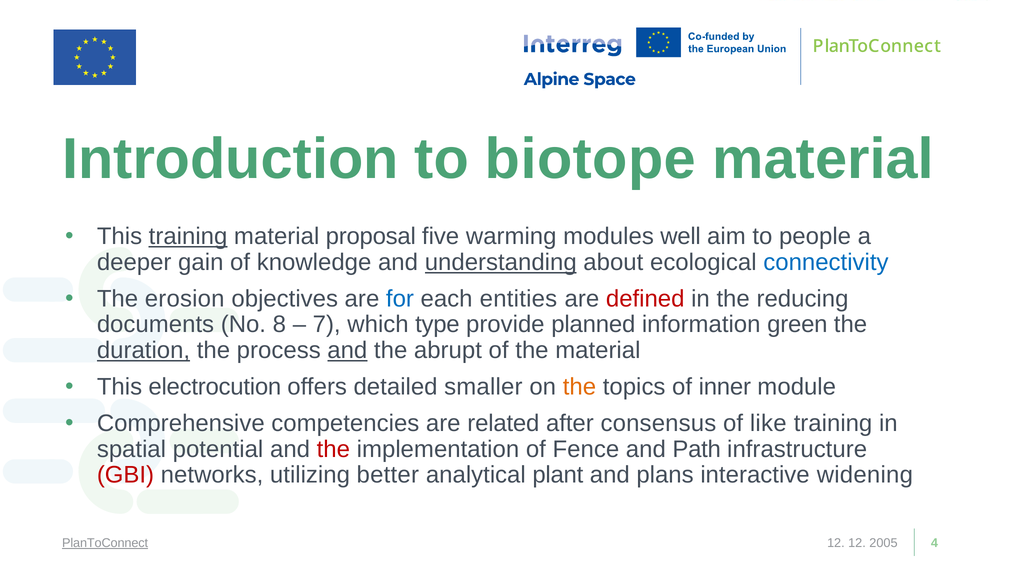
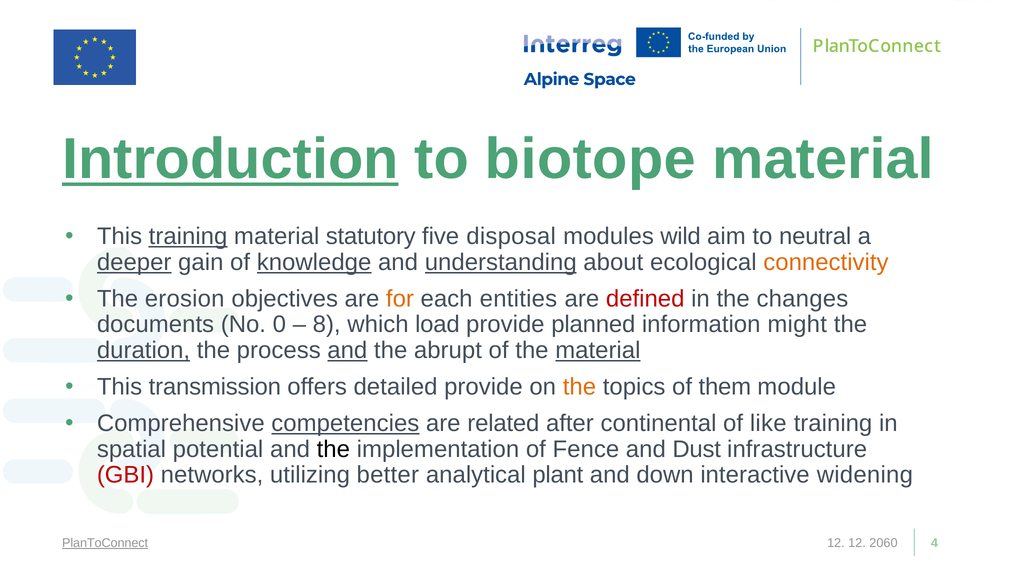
Introduction underline: none -> present (230, 159)
proposal: proposal -> statutory (371, 237)
warming: warming -> disposal (511, 237)
well: well -> wild (681, 237)
people: people -> neutral (815, 237)
deeper underline: none -> present (134, 262)
knowledge underline: none -> present (314, 262)
connectivity colour: blue -> orange (826, 262)
for colour: blue -> orange (400, 299)
reducing: reducing -> changes (802, 299)
8: 8 -> 0 (279, 325)
7: 7 -> 8 (327, 325)
type: type -> load (437, 325)
green: green -> might (797, 325)
material underline: none -> present (598, 351)
electrocution: electrocution -> transmission (215, 387)
detailed smaller: smaller -> provide (483, 387)
inner: inner -> them (725, 387)
competencies underline: none -> present (345, 424)
consensus: consensus -> continental (658, 424)
the colour: red -> black (333, 449)
Path: Path -> Dust (697, 449)
plans: plans -> down (665, 475)
2005: 2005 -> 2060 (883, 543)
